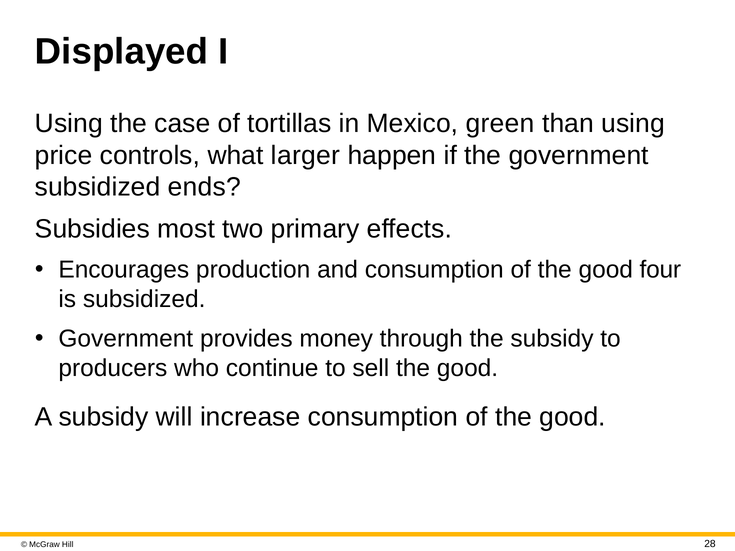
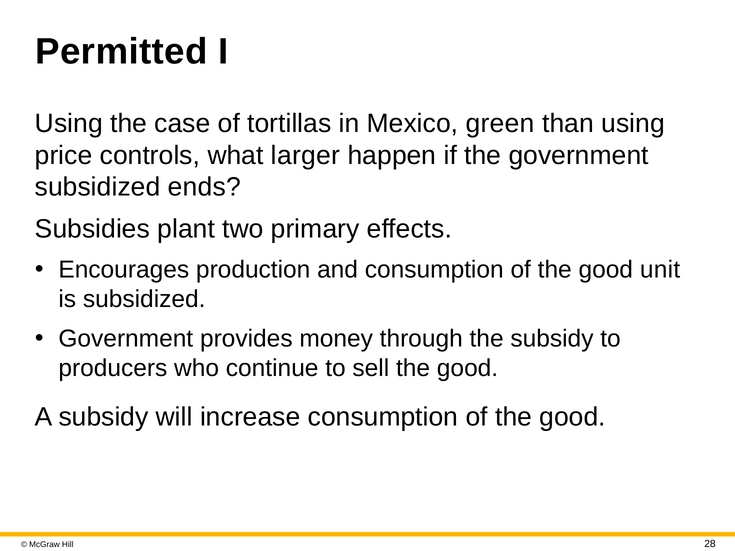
Displayed: Displayed -> Permitted (121, 52)
most: most -> plant (186, 229)
four: four -> unit (660, 270)
